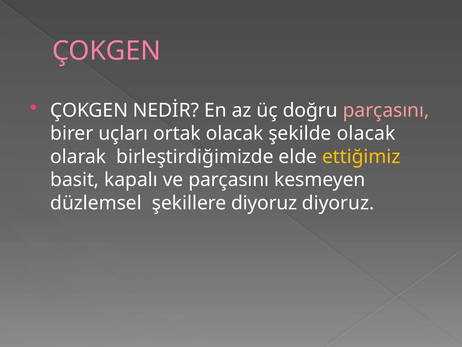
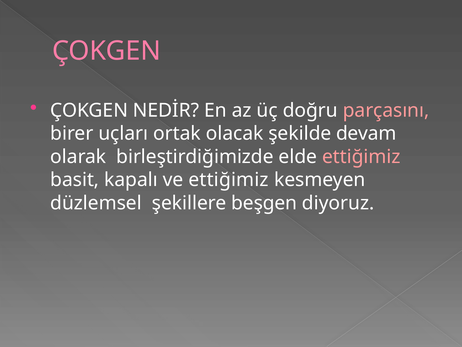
şekilde olacak: olacak -> devam (366, 133)
ettiğimiz colour: yellow -> pink (361, 156)
ve parçasını: parçasını -> ettiğimiz (229, 180)
şekillere diyoruz: diyoruz -> beşgen (264, 203)
